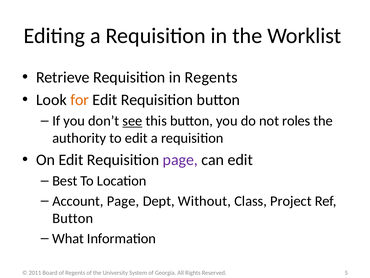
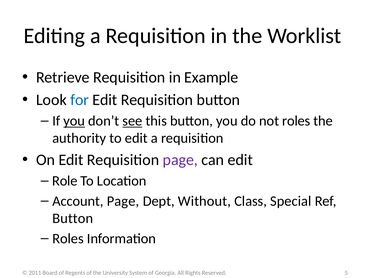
in Regents: Regents -> Example (211, 77)
for colour: orange -> blue (80, 100)
you underline: none -> present (74, 121)
Best: Best -> Role (65, 181)
Project: Project -> Special (291, 201)
What: What -> Roles (68, 238)
